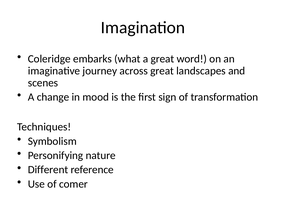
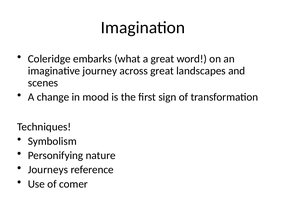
Different: Different -> Journeys (48, 170)
